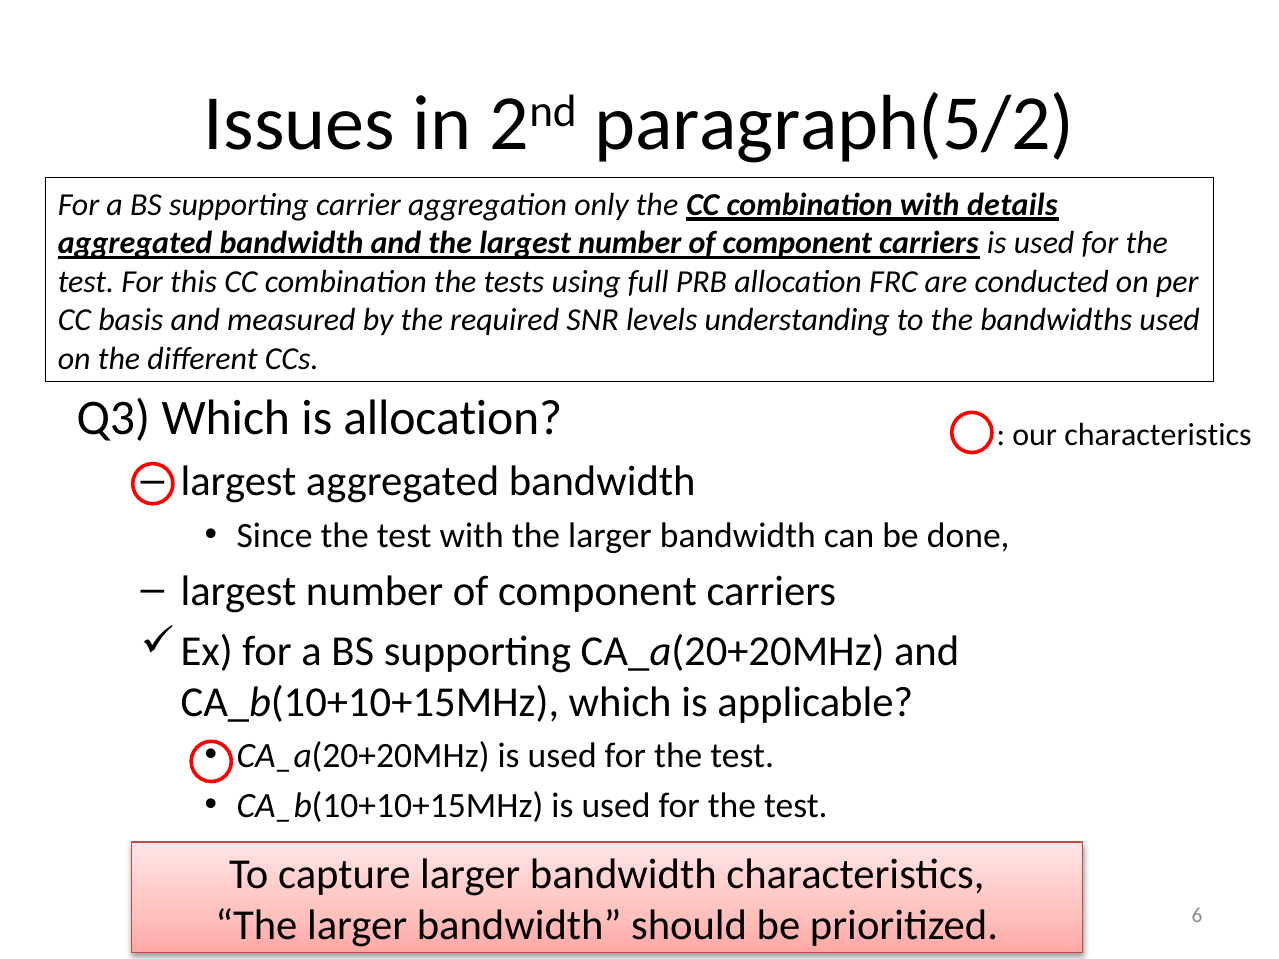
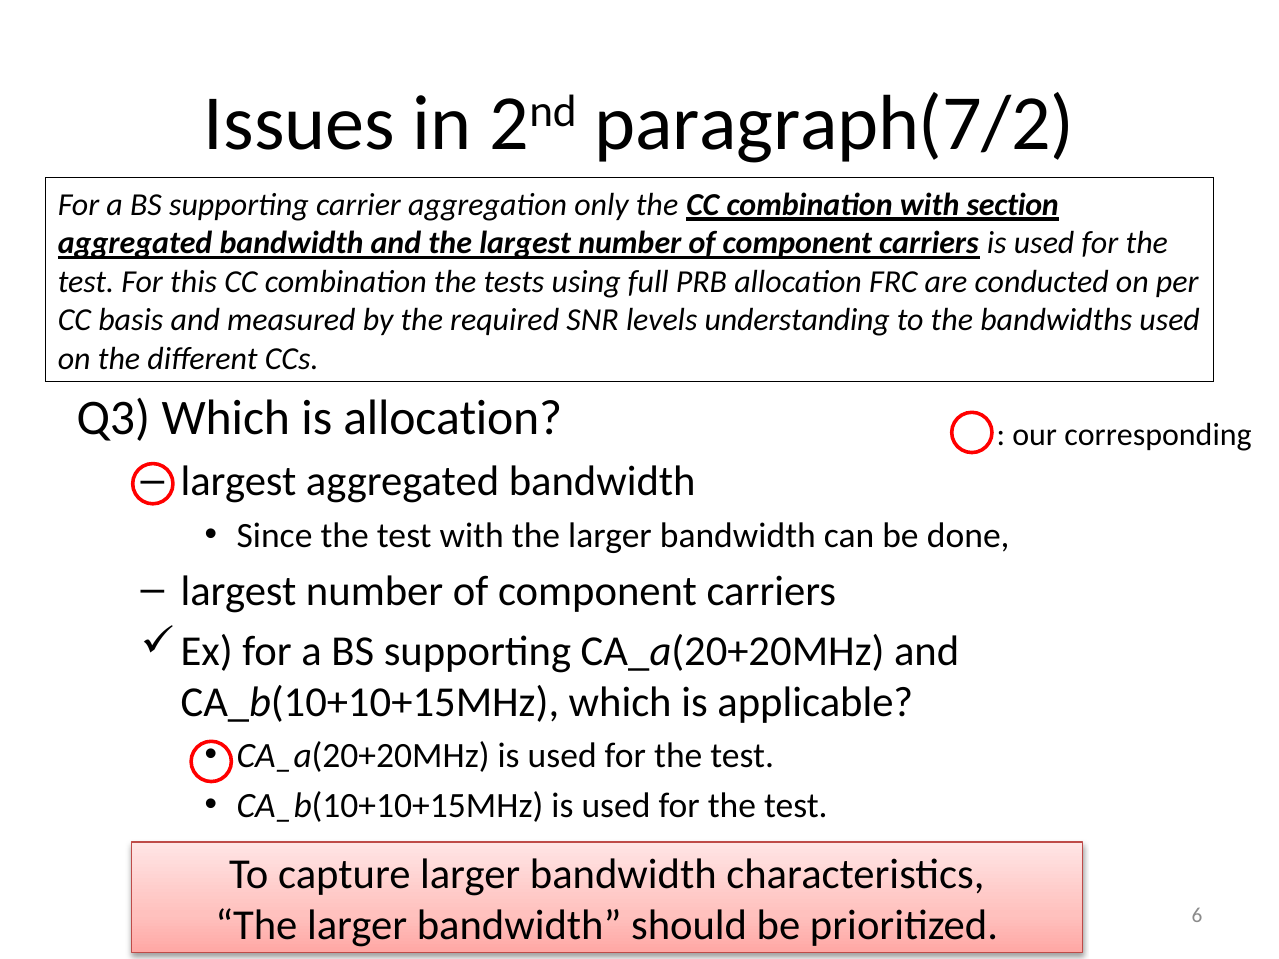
paragraph(5/2: paragraph(5/2 -> paragraph(7/2 (834, 124)
details: details -> section (1013, 205)
our characteristics: characteristics -> corresponding (1158, 435)
